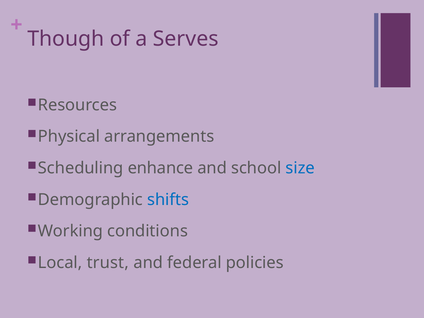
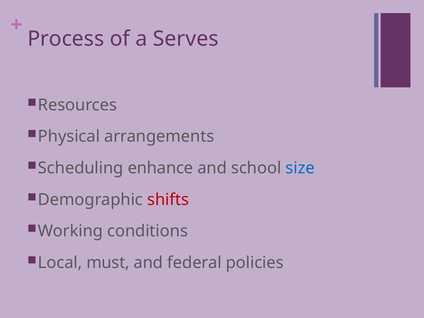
Though: Though -> Process (66, 39)
shifts colour: blue -> red (168, 200)
trust: trust -> must (108, 263)
